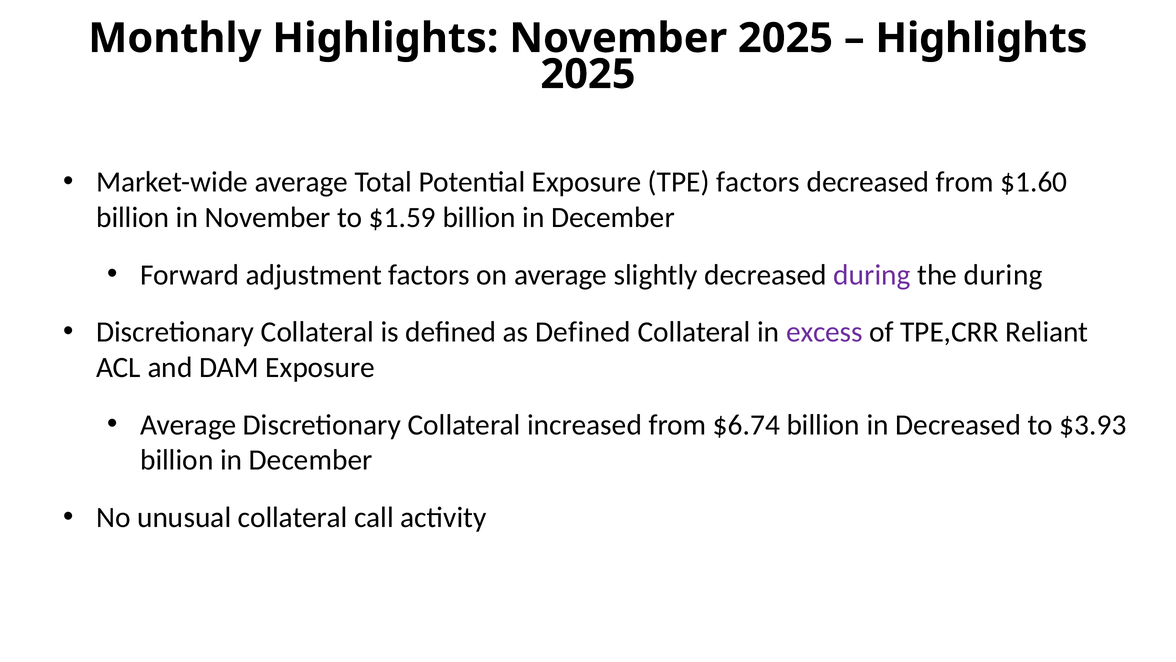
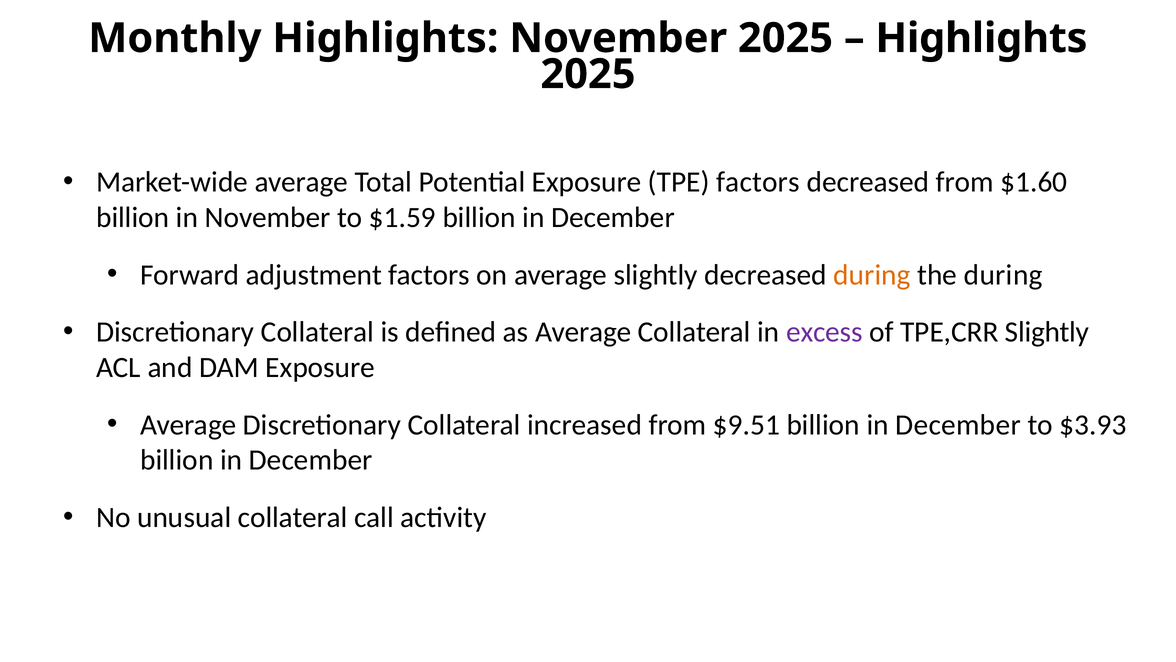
during colour: purple -> orange (872, 275)
as Defined: Defined -> Average (583, 332)
TPE,CRR Reliant: Reliant -> Slightly (1047, 332)
$6.74: $6.74 -> $9.51 (746, 425)
Decreased: Decreased -> December (958, 425)
